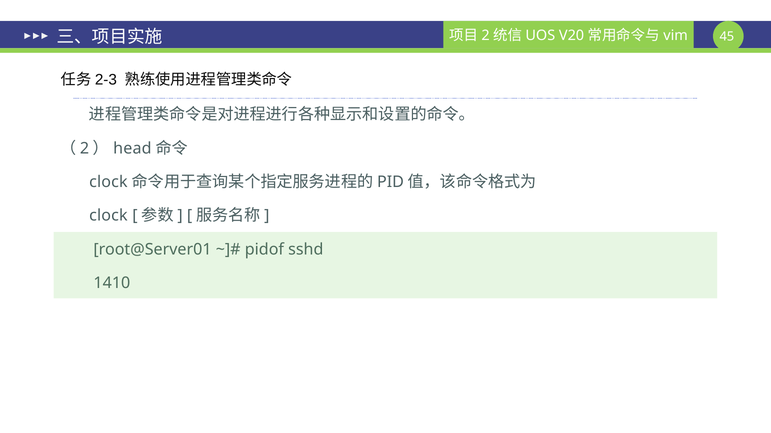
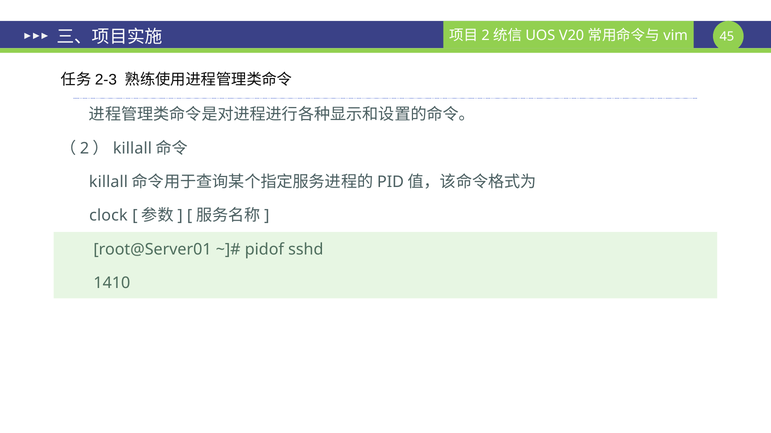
head: head -> killall (132, 148)
clock: clock -> killall (108, 182)
